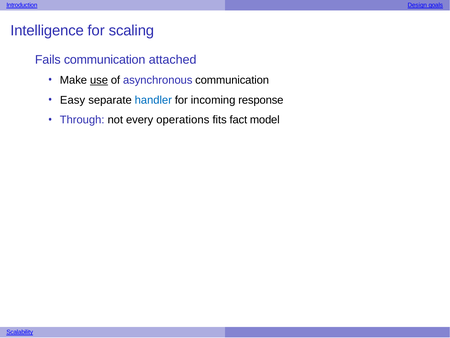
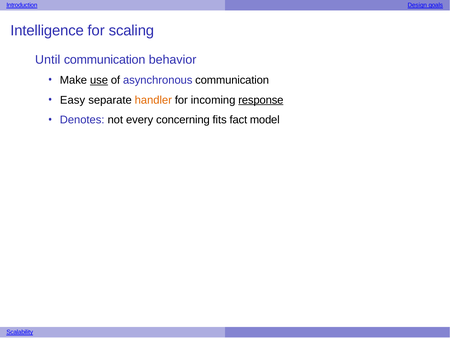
Fails: Fails -> Until (48, 60)
attached: attached -> behavior (173, 60)
handler colour: blue -> orange (153, 100)
response underline: none -> present (261, 100)
Through: Through -> Denotes (82, 120)
operations: operations -> concerning (183, 120)
